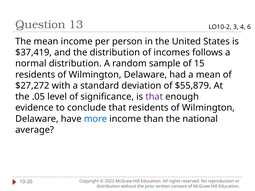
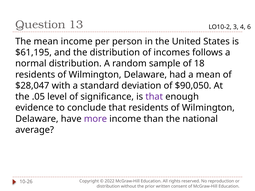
$37,419: $37,419 -> $61,195 (34, 53)
15: 15 -> 18 (199, 64)
$27,272: $27,272 -> $28,047 (32, 86)
$55,879: $55,879 -> $90,050 (193, 86)
more colour: blue -> purple (95, 119)
